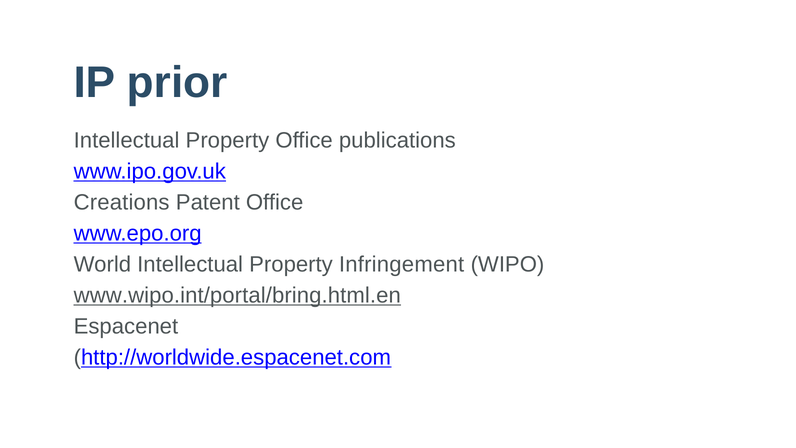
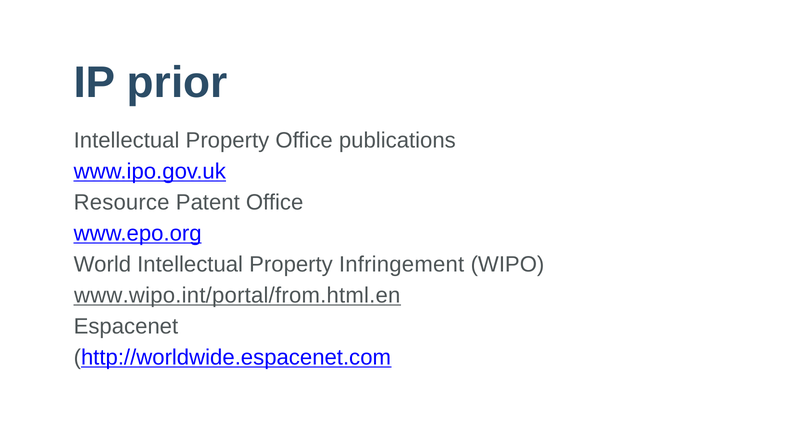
Creations: Creations -> Resource (122, 202)
www.wipo.int/portal/bring.html.en: www.wipo.int/portal/bring.html.en -> www.wipo.int/portal/from.html.en (237, 295)
